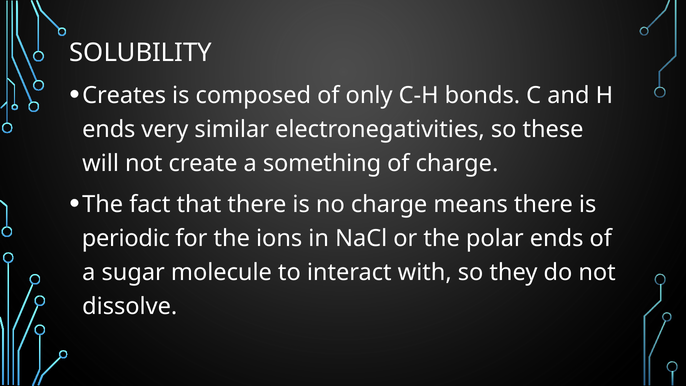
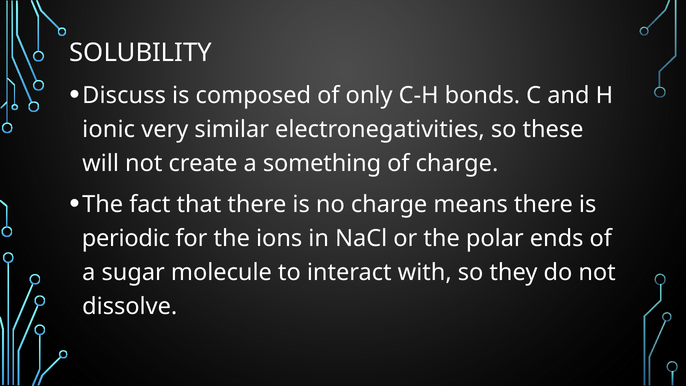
Creates: Creates -> Discuss (124, 95)
ends: ends -> ionic (109, 129)
